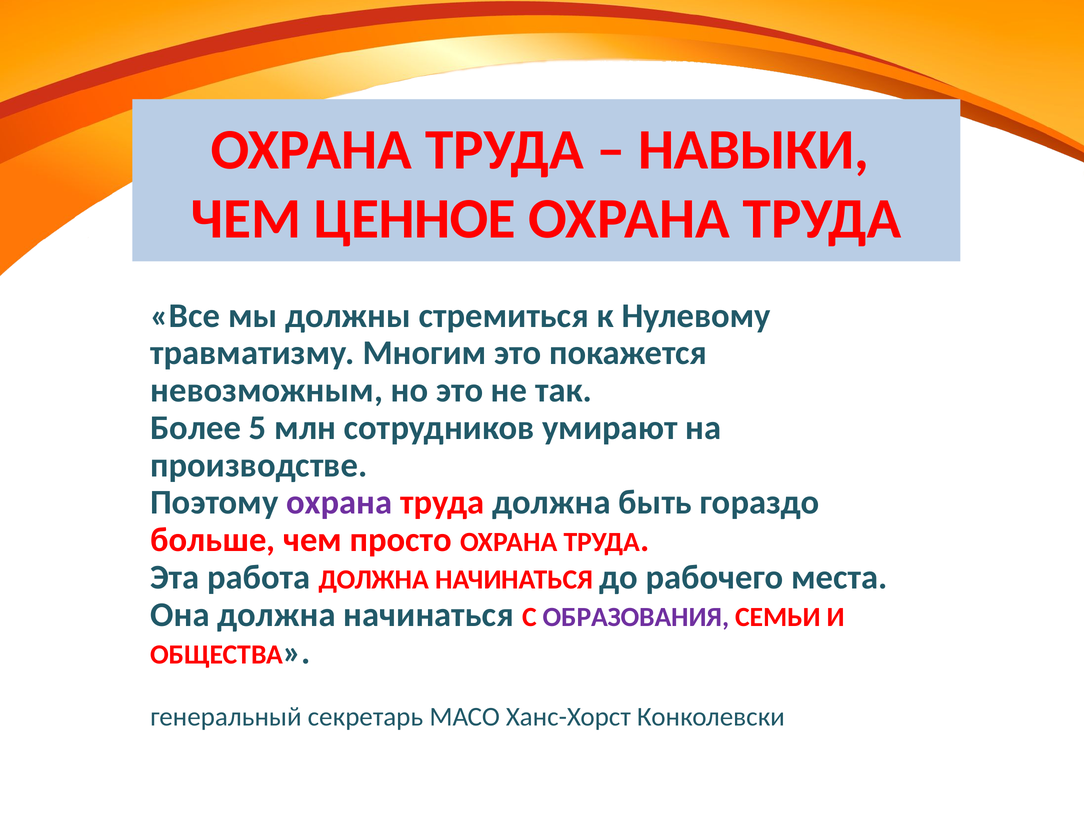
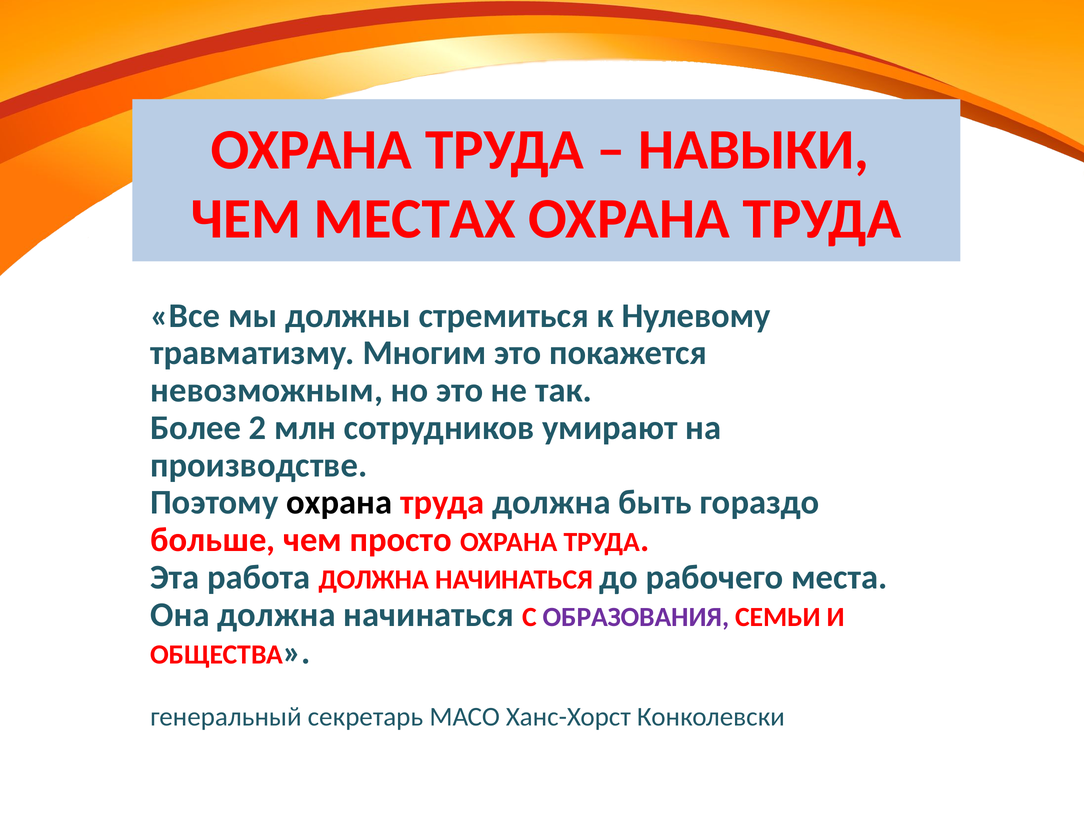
ЦЕННОЕ: ЦЕННОЕ -> МЕСТАХ (415, 219)
5: 5 -> 2 (258, 428)
охрана colour: purple -> black (339, 503)
